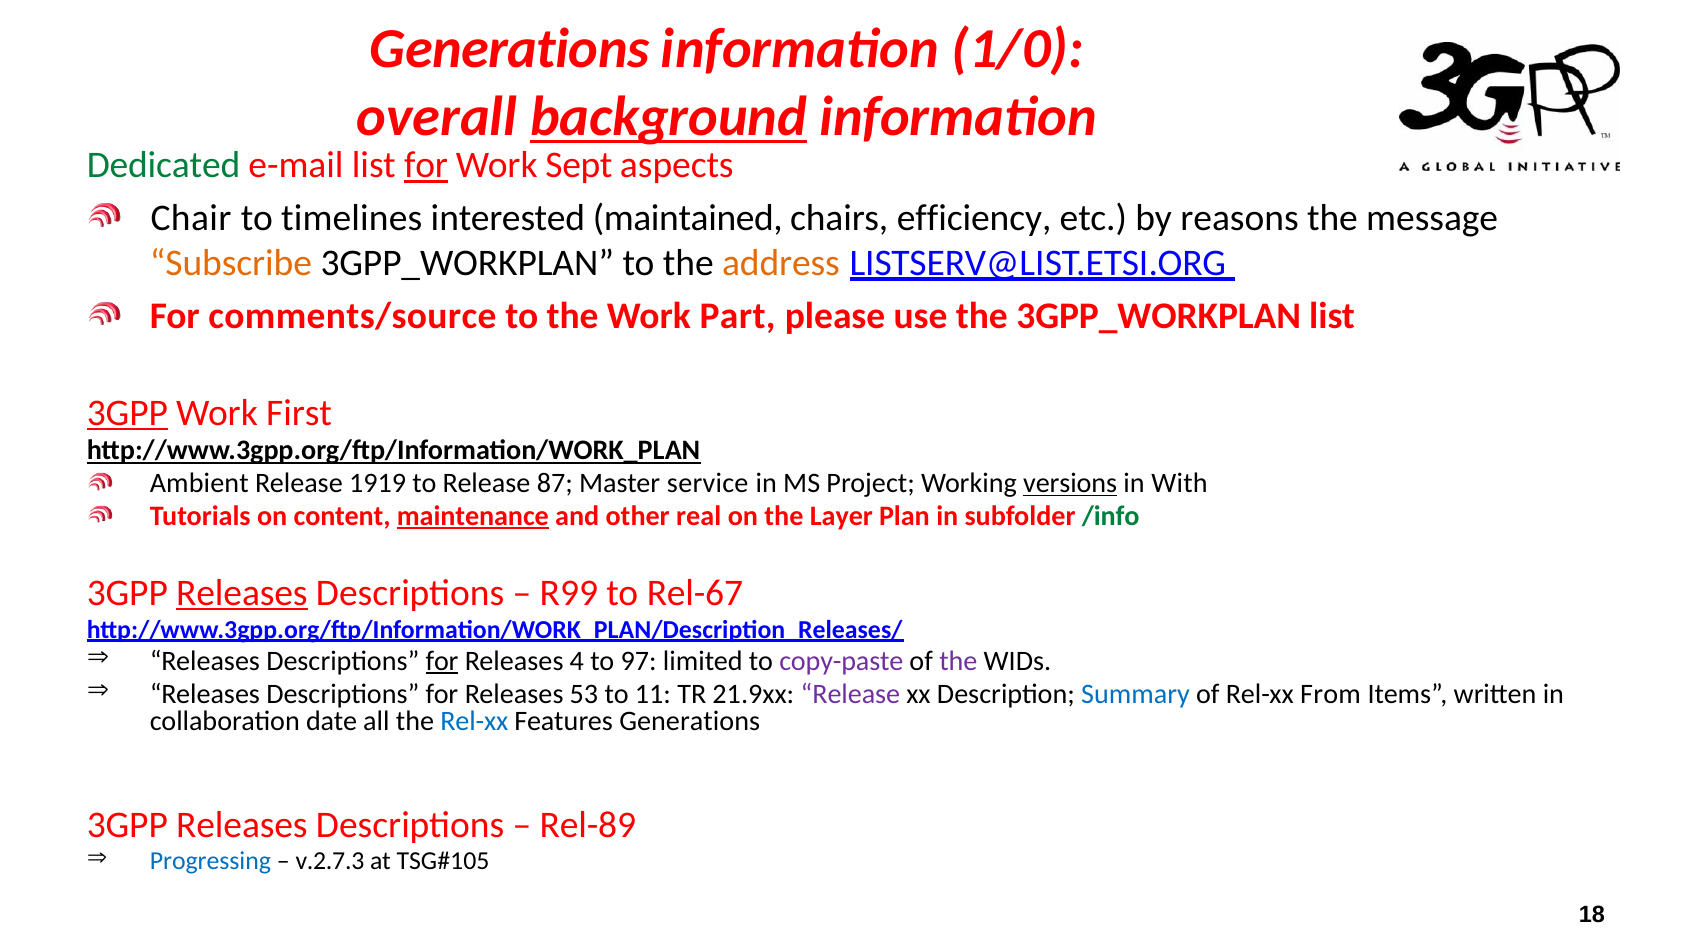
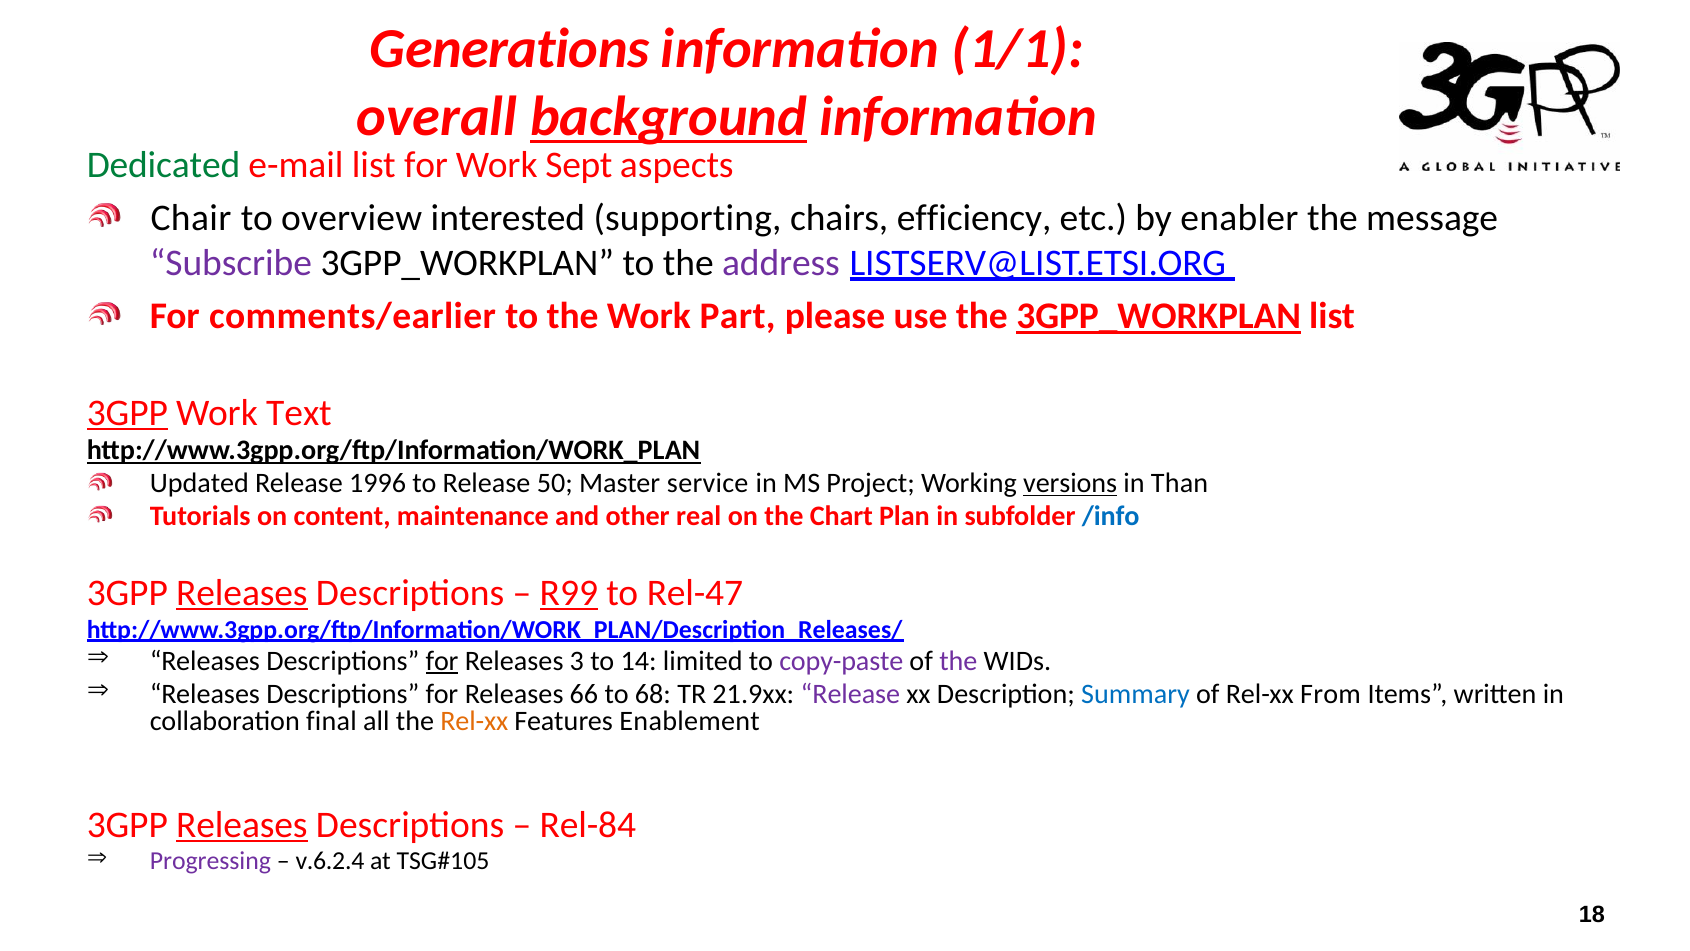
1/0: 1/0 -> 1/1 (1018, 49)
for underline: present -> none (426, 165)
timelines: timelines -> overview (352, 218)
maintained: maintained -> supporting (688, 218)
reasons: reasons -> enabler (1239, 218)
Subscribe colour: orange -> purple (231, 263)
address colour: orange -> purple (781, 263)
comments/source: comments/source -> comments/earlier (352, 316)
3GPP_WORKPLAN underline: none -> present (1159, 316)
First: First -> Text (299, 413)
Ambient: Ambient -> Updated (199, 483)
1919: 1919 -> 1996 (378, 483)
87: 87 -> 50 (555, 483)
With: With -> Than (1180, 483)
maintenance underline: present -> none (473, 516)
Layer: Layer -> Chart (841, 516)
/info colour: green -> blue (1111, 516)
R99 underline: none -> present (569, 593)
Rel-67: Rel-67 -> Rel-47 (695, 593)
4: 4 -> 3 (577, 661)
97: 97 -> 14 (639, 661)
53: 53 -> 66 (584, 694)
11: 11 -> 68 (653, 694)
date: date -> final (331, 721)
Rel-xx colour: blue -> orange (474, 721)
Features Generations: Generations -> Enablement (690, 721)
Releases underline: none -> present (242, 825)
Rel-89: Rel-89 -> Rel-84 (588, 825)
Progressing colour: blue -> purple (210, 861)
v.2.7.3: v.2.7.3 -> v.6.2.4 (330, 861)
